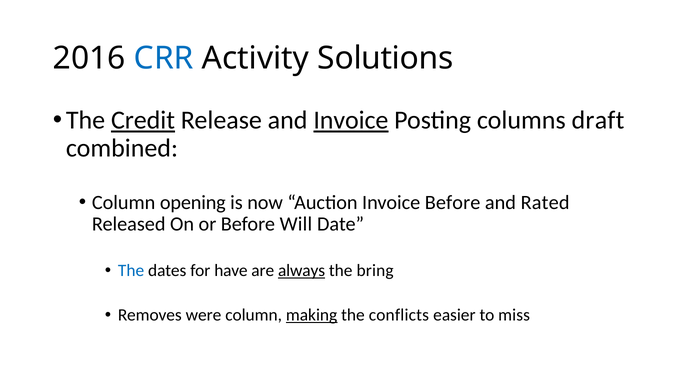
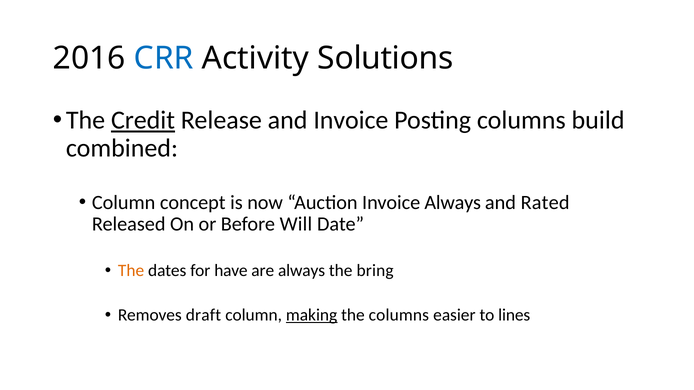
Invoice underline: present -> none (351, 120)
draft: draft -> build (598, 120)
opening: opening -> concept (193, 203)
Invoice Before: Before -> Always (453, 203)
The colour: blue -> orange (131, 271)
always underline: present -> none (302, 271)
were: were -> draft (203, 315)
the conflicts: conflicts -> columns (399, 315)
miss: miss -> lines (514, 315)
